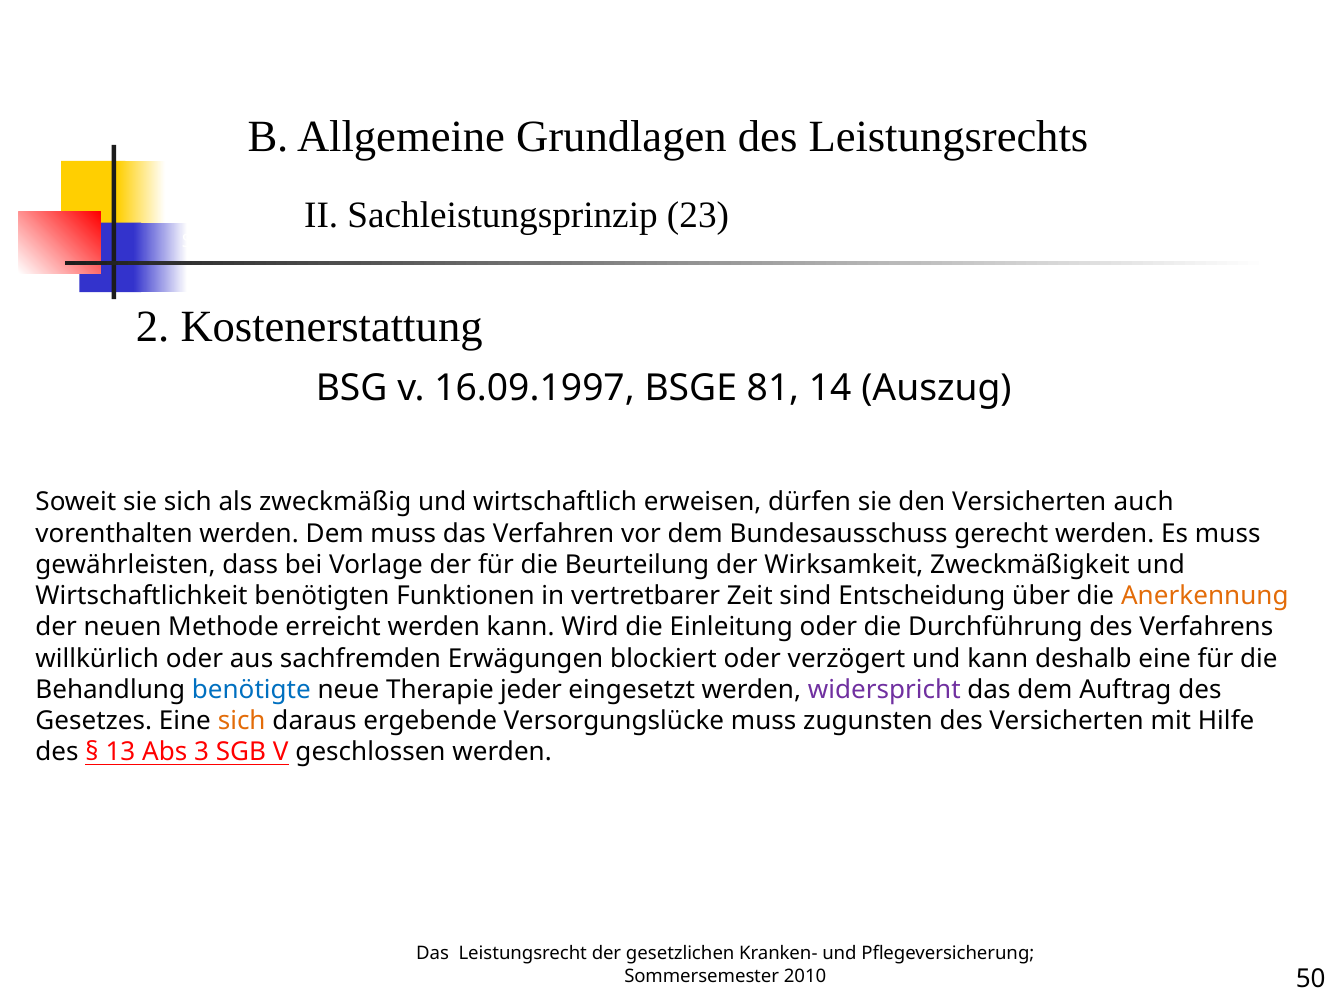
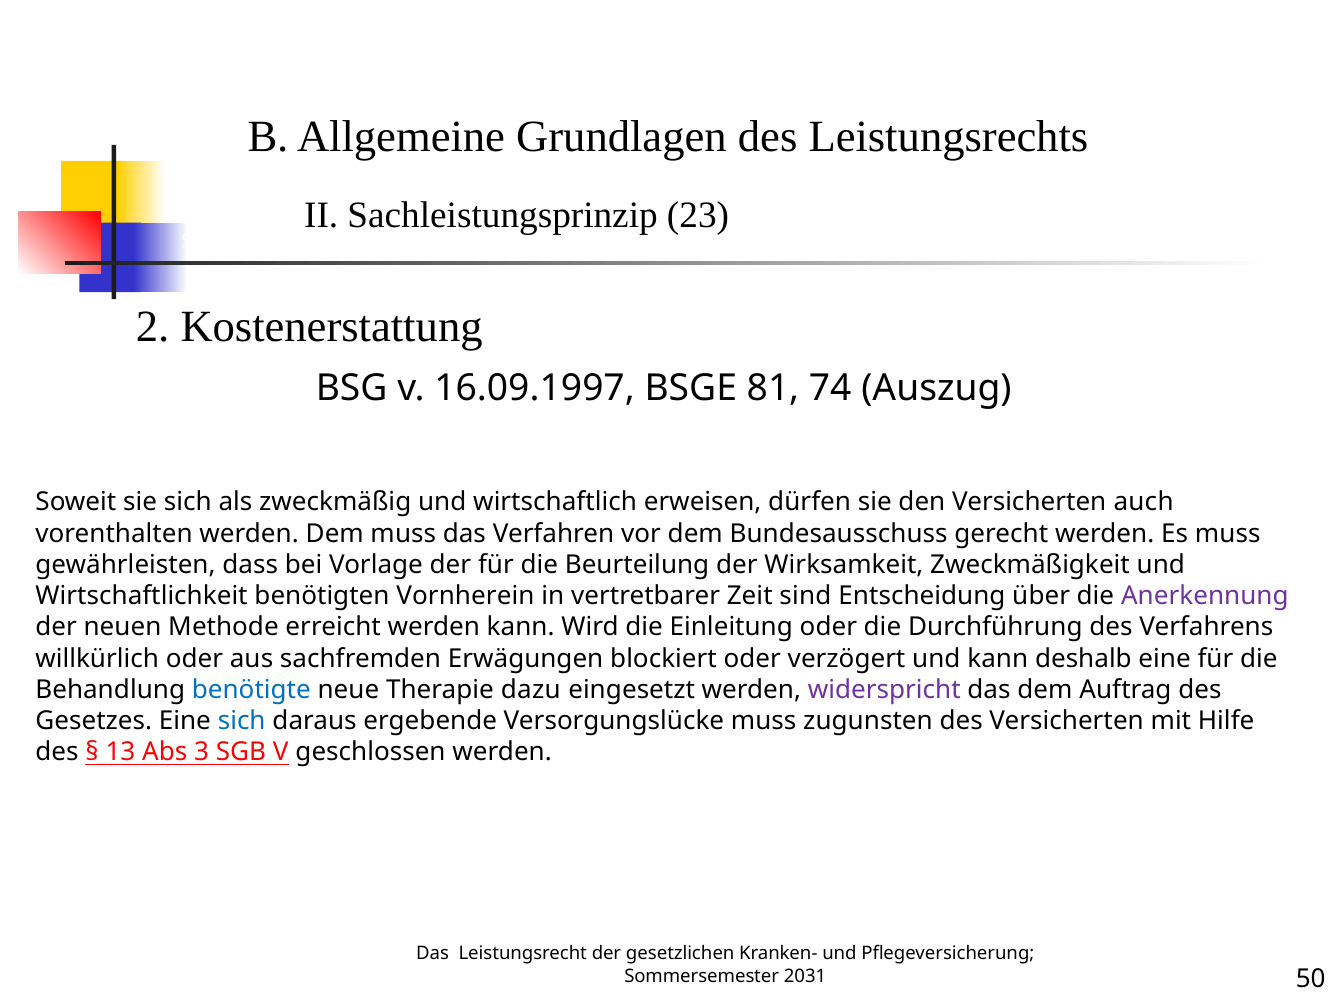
14: 14 -> 74 (830, 389)
Funktionen: Funktionen -> Vornherein (465, 596)
Anerkennung colour: orange -> purple (1205, 596)
jeder: jeder -> dazu (531, 690)
sich colour: orange -> blue (242, 721)
2010: 2010 -> 2031 (805, 976)
